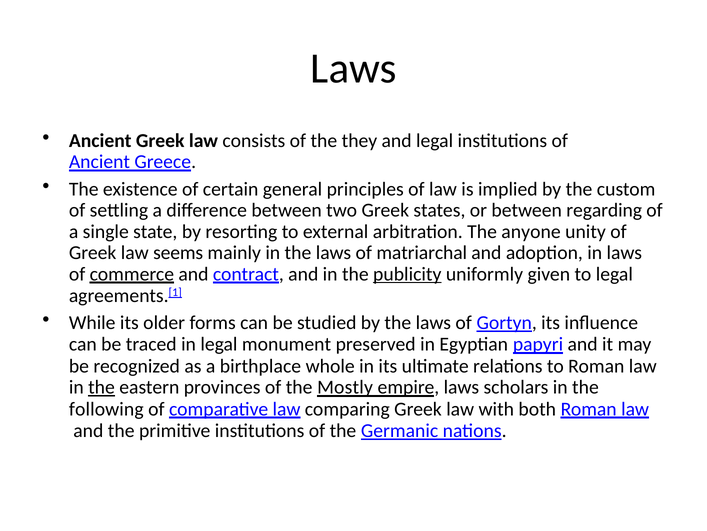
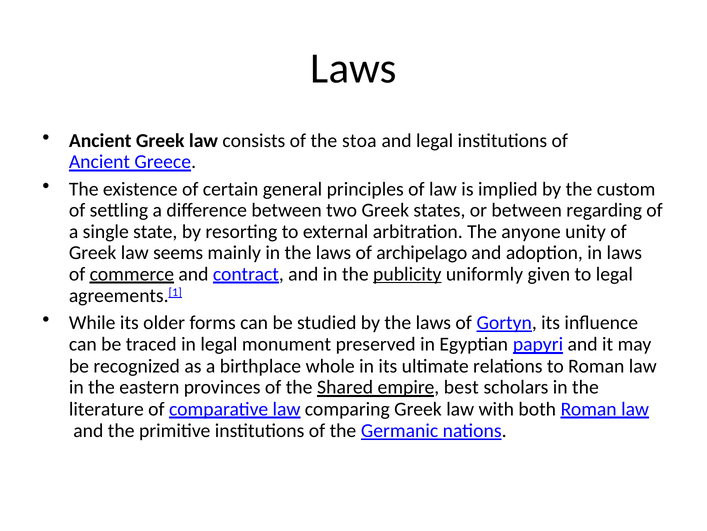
they: they -> stoa (359, 140)
matriarchal: matriarchal -> archipelago (422, 253)
the underline: present -> none (101, 387)
Mostly: Mostly -> Shared (345, 387)
empire laws: laws -> best (461, 387)
following: following -> literature (106, 408)
